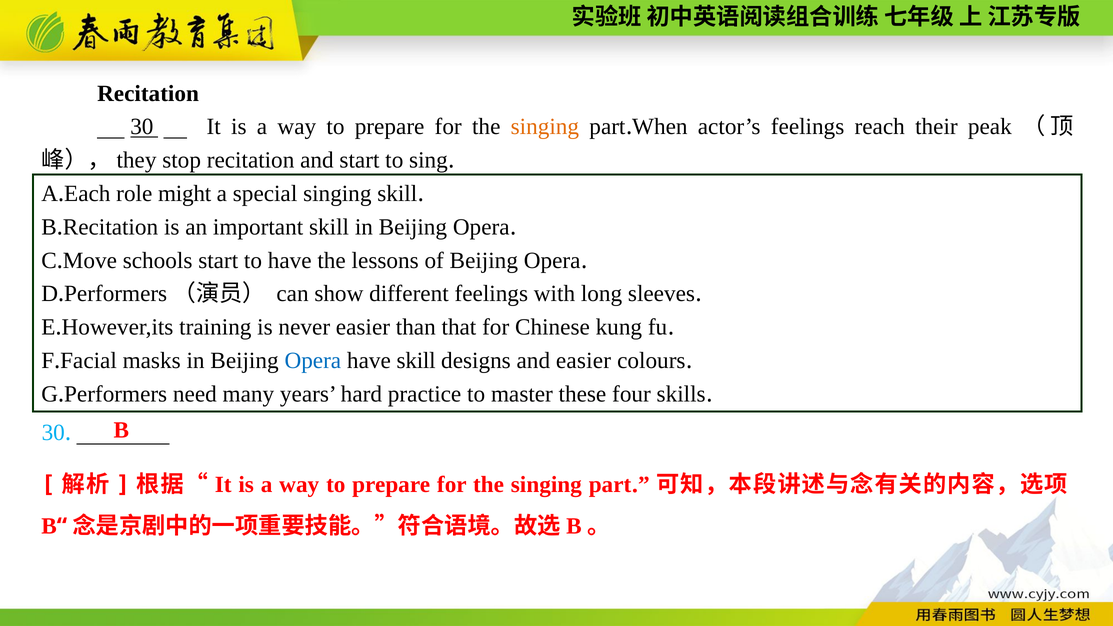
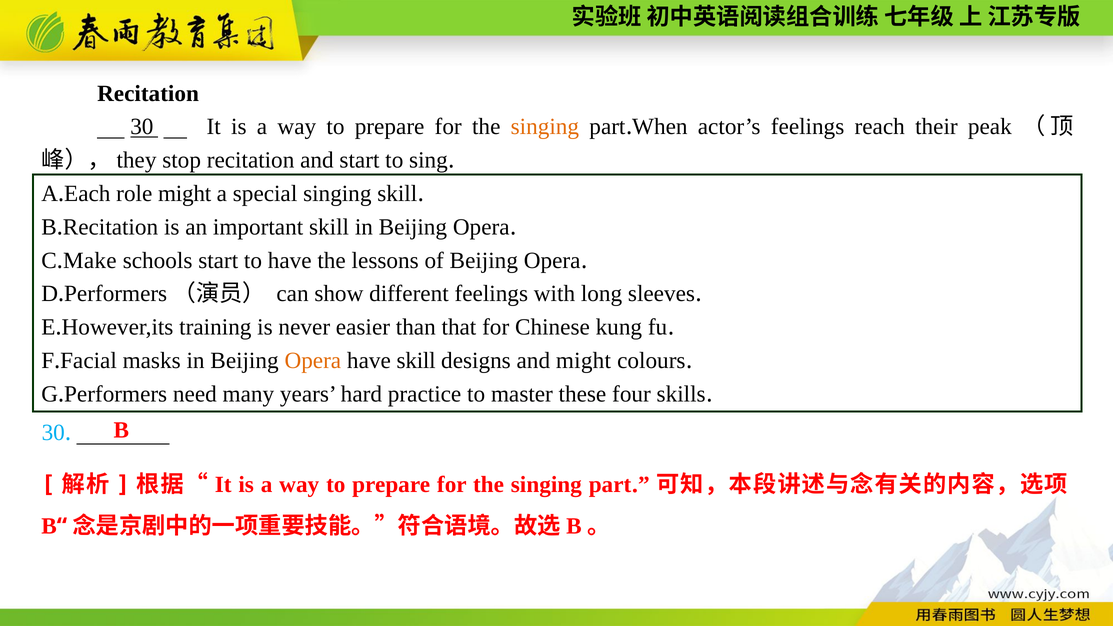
Move: Move -> Make (90, 260)
Opera colour: blue -> orange (313, 361)
and easier: easier -> might (583, 361)
